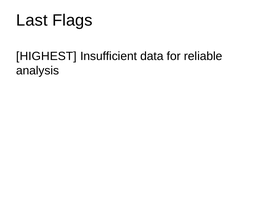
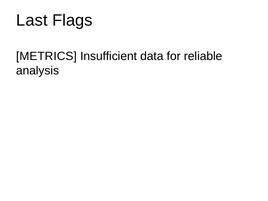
HIGHEST: HIGHEST -> METRICS (46, 56)
